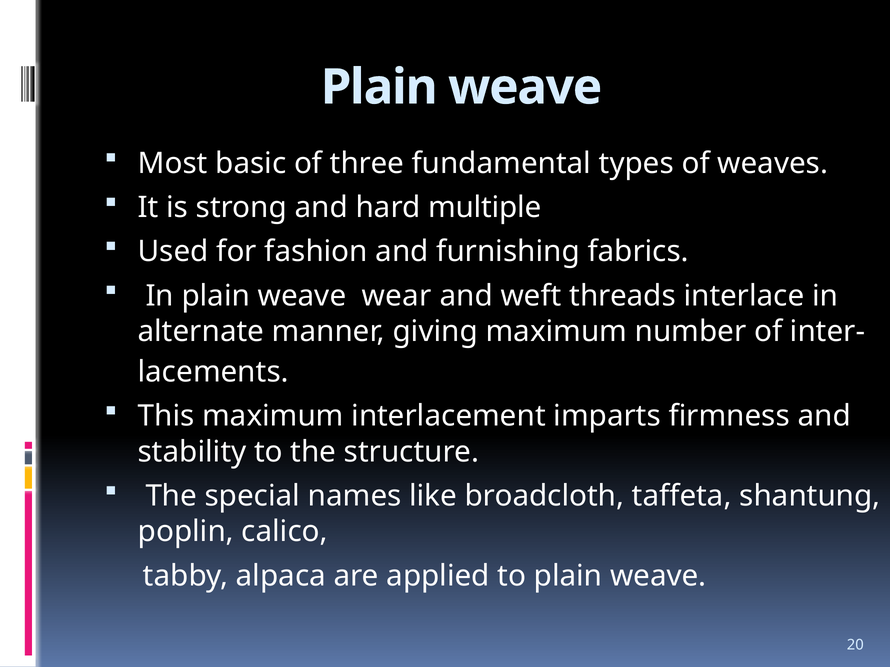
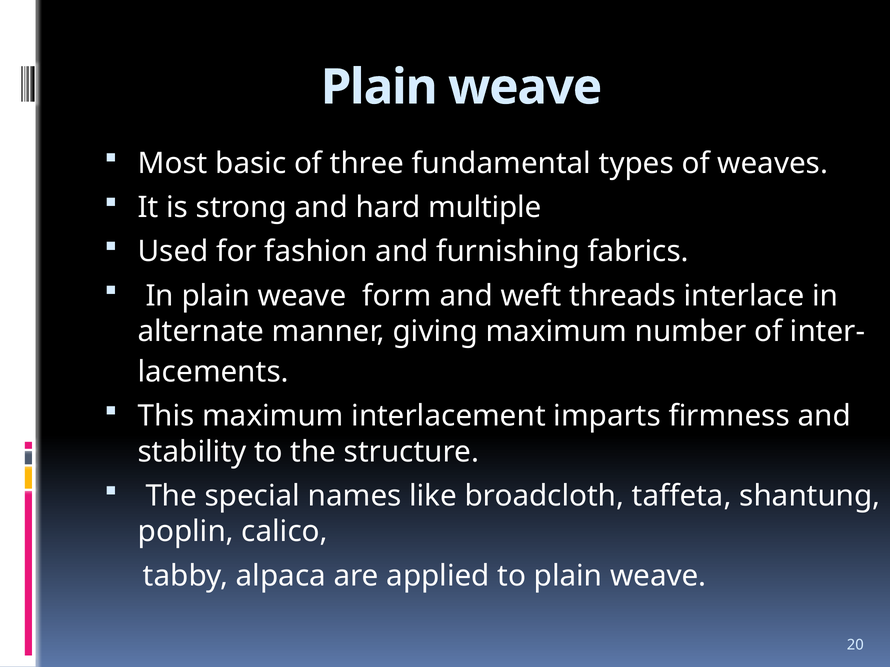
wear: wear -> form (397, 296)
